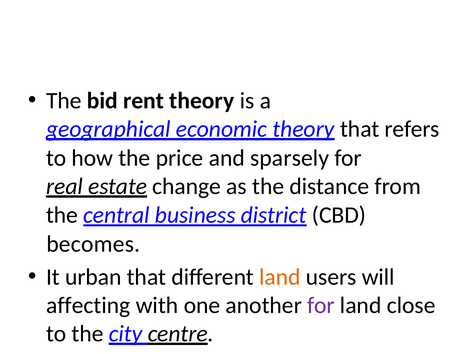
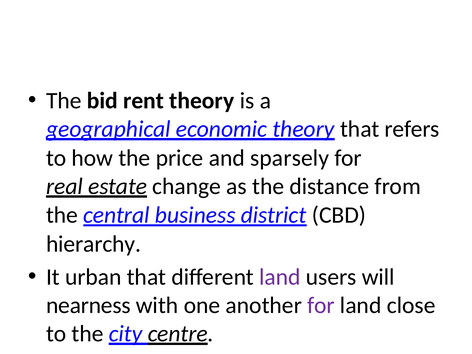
becomes: becomes -> hierarchy (93, 244)
land colour: orange -> purple (280, 277)
affecting: affecting -> nearness (88, 305)
